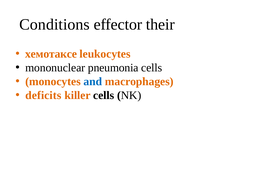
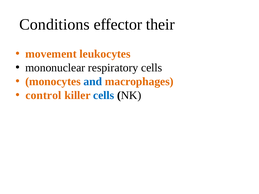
хемотаксе: хемотаксе -> movement (51, 54)
pneumonia: pneumonia -> respiratory (113, 68)
deficits: deficits -> control (43, 95)
cells colour: black -> blue (104, 95)
